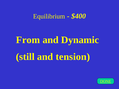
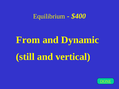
tension: tension -> vertical (73, 57)
